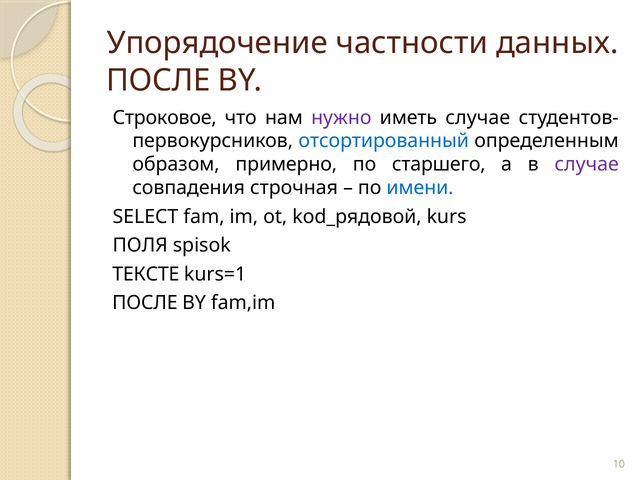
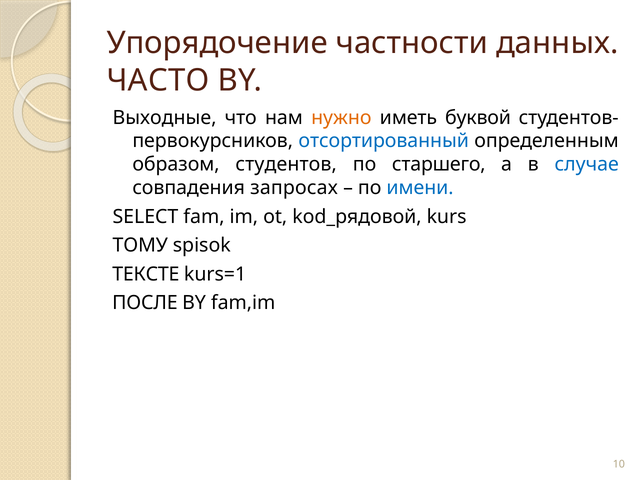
ПОСЛЕ: ПОСЛЕ -> ЧАСТО (158, 81)
Строковое: Строковое -> Выходные (165, 118)
нужно colour: purple -> orange (341, 118)
иметь случае: случае -> буквой (478, 118)
примерно: примерно -> студентов (286, 164)
случае colour: purple -> blue (587, 164)
строчная: строчная -> запросах (294, 188)
ПОЛЯ: ПОЛЯ -> ТОМУ (140, 245)
